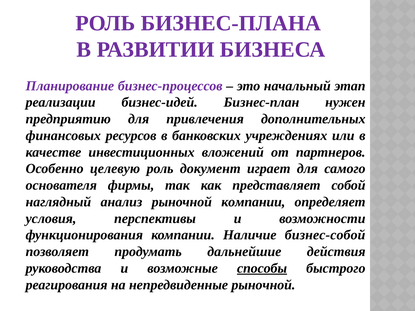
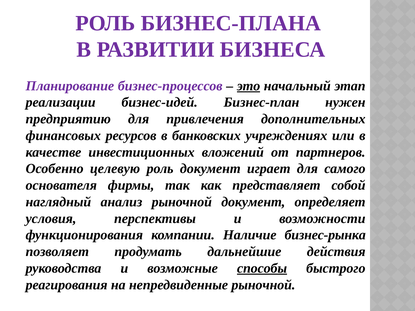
это underline: none -> present (249, 86)
рыночной компании: компании -> документ (253, 202)
бизнес-собой: бизнес-собой -> бизнес-рынка (325, 235)
